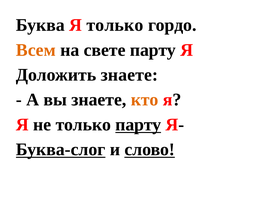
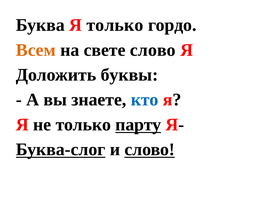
свете парту: парту -> слово (153, 50)
Доложить знаете: знаете -> буквы (129, 75)
кто colour: orange -> blue (145, 99)
